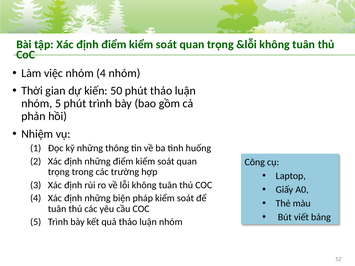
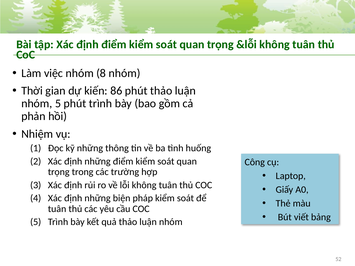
nhóm 4: 4 -> 8 (101, 73)
50: 50 -> 86 (116, 91)
